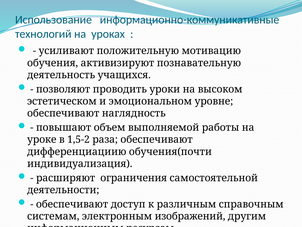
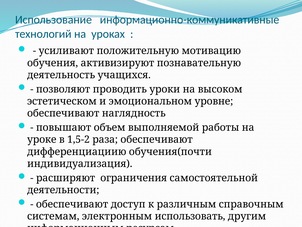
изображений: изображений -> использовать (190, 216)
